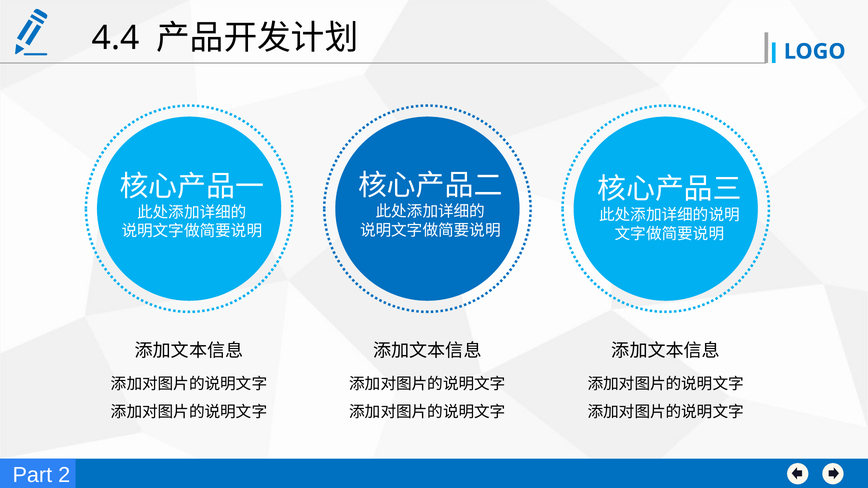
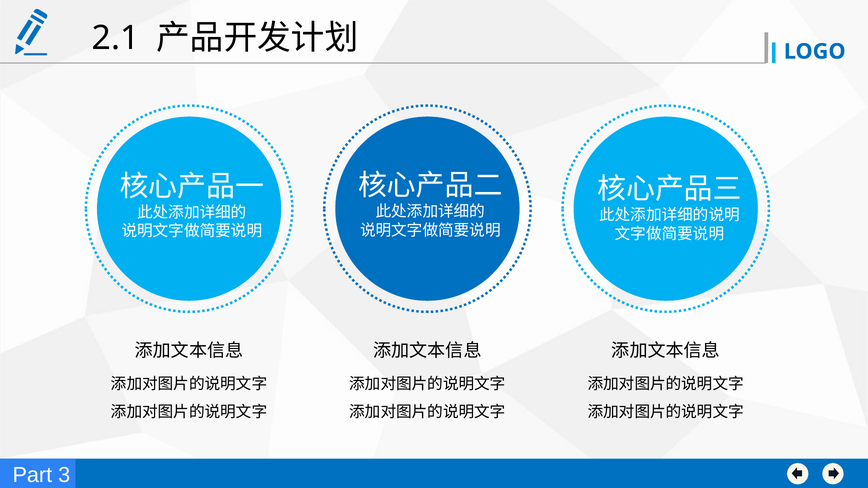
4.4: 4.4 -> 2.1 (116, 38)
2: 2 -> 3 (64, 476)
